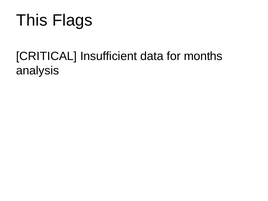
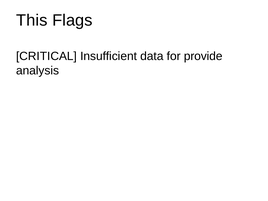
months: months -> provide (203, 56)
